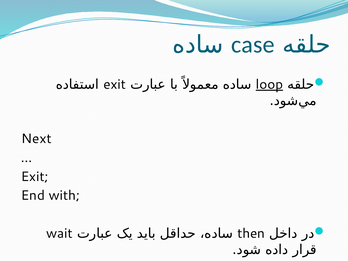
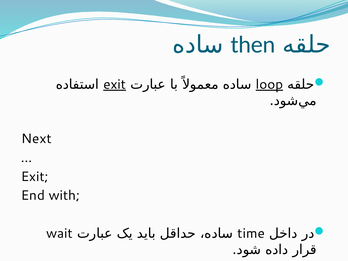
case: case -> then (253, 45)
exit underline: none -> present (115, 84)
then: then -> time (251, 233)
